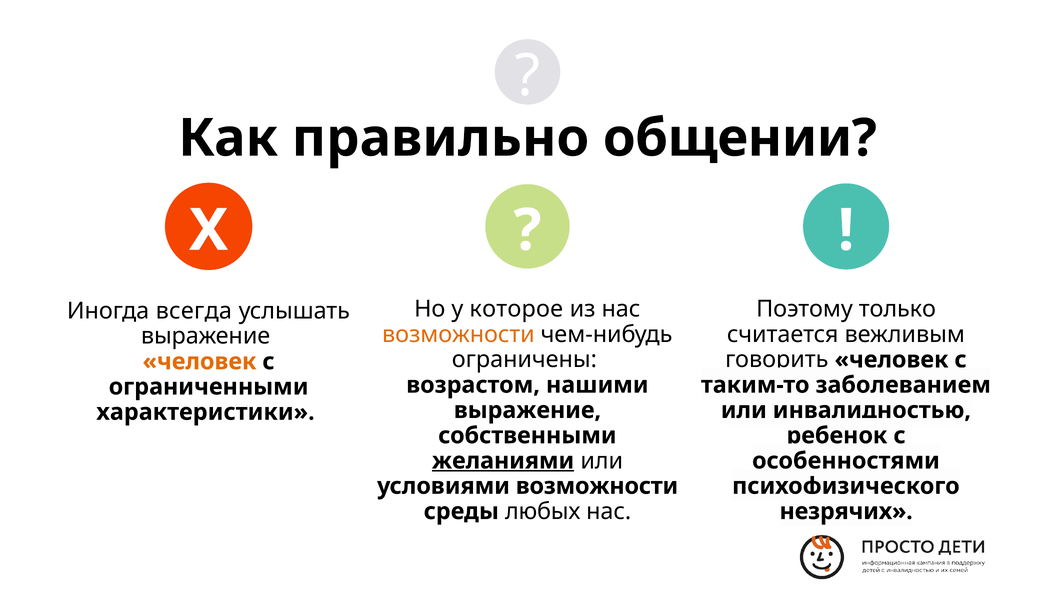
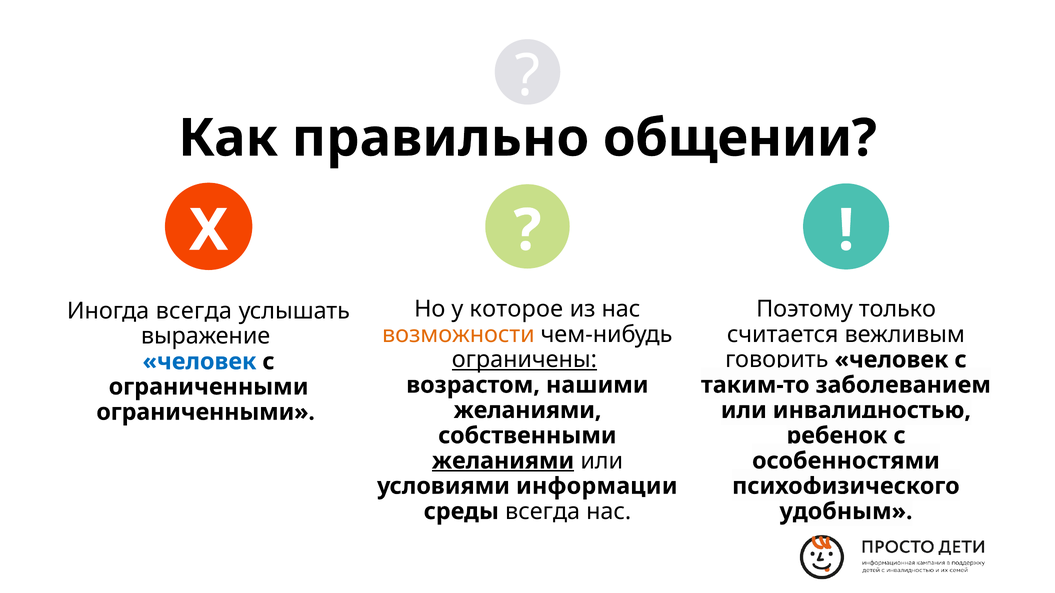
ограничены underline: none -> present (524, 360)
человек colour: orange -> blue (199, 362)
выражение: выражение -> желаниями (528, 411)
характеристики: характеристики -> ограниченными (206, 412)
условиями возможности: возможности -> информации (597, 486)
среды любых: любых -> всегда (543, 512)
незрячих: незрячих -> удобным (846, 512)
